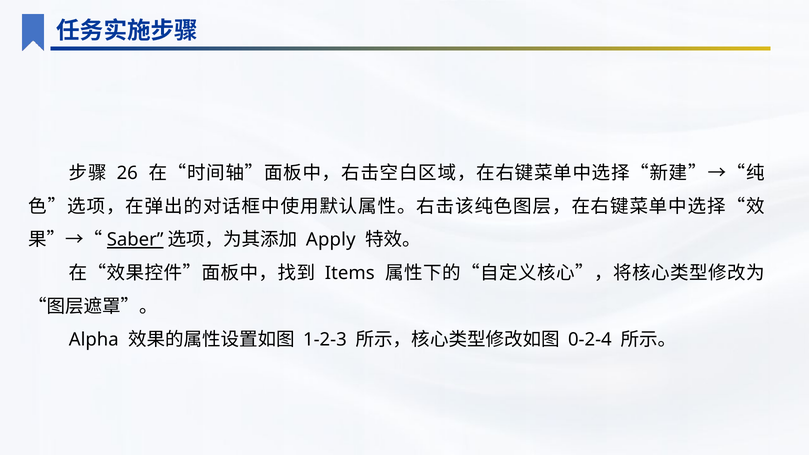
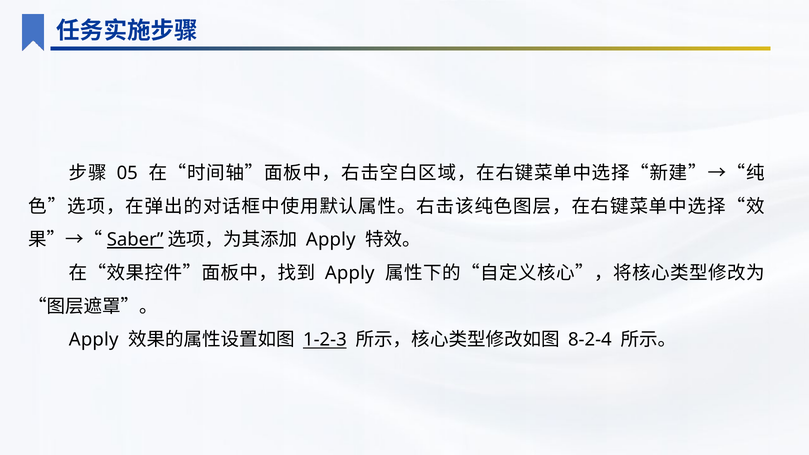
26: 26 -> 05 (127, 173)
Items: Items -> Apply (350, 273)
Alpha: Alpha -> Apply (94, 340)
1-2-3 underline: none -> present (325, 340)
0-2-4: 0-2-4 -> 8-2-4 (590, 340)
